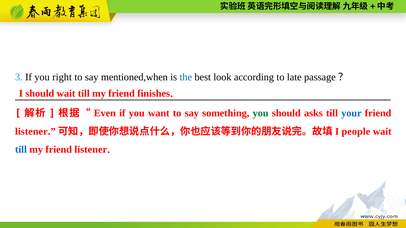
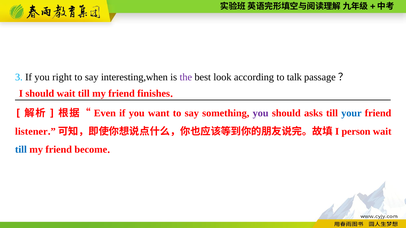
mentioned,when: mentioned,when -> interesting,when (134, 77)
the colour: blue -> purple (186, 77)
late: late -> talk (294, 77)
you colour: green -> purple (261, 113)
people: people -> person (356, 132)
my friend listener: listener -> become (91, 150)
